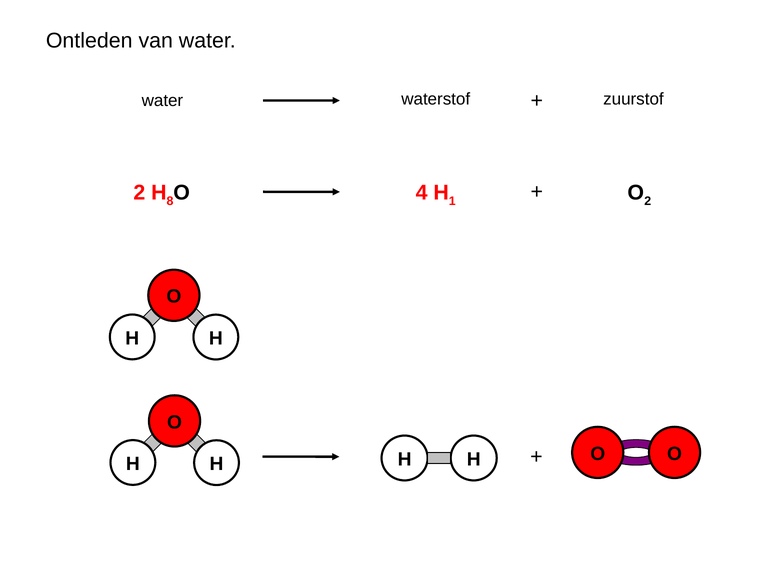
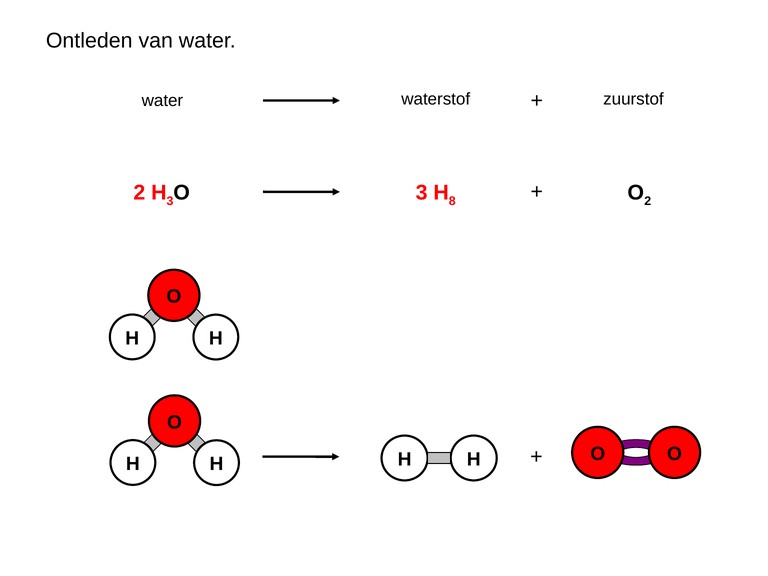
H 8: 8 -> 3 (170, 201)
O 4: 4 -> 3 (422, 193)
1: 1 -> 8 (452, 201)
